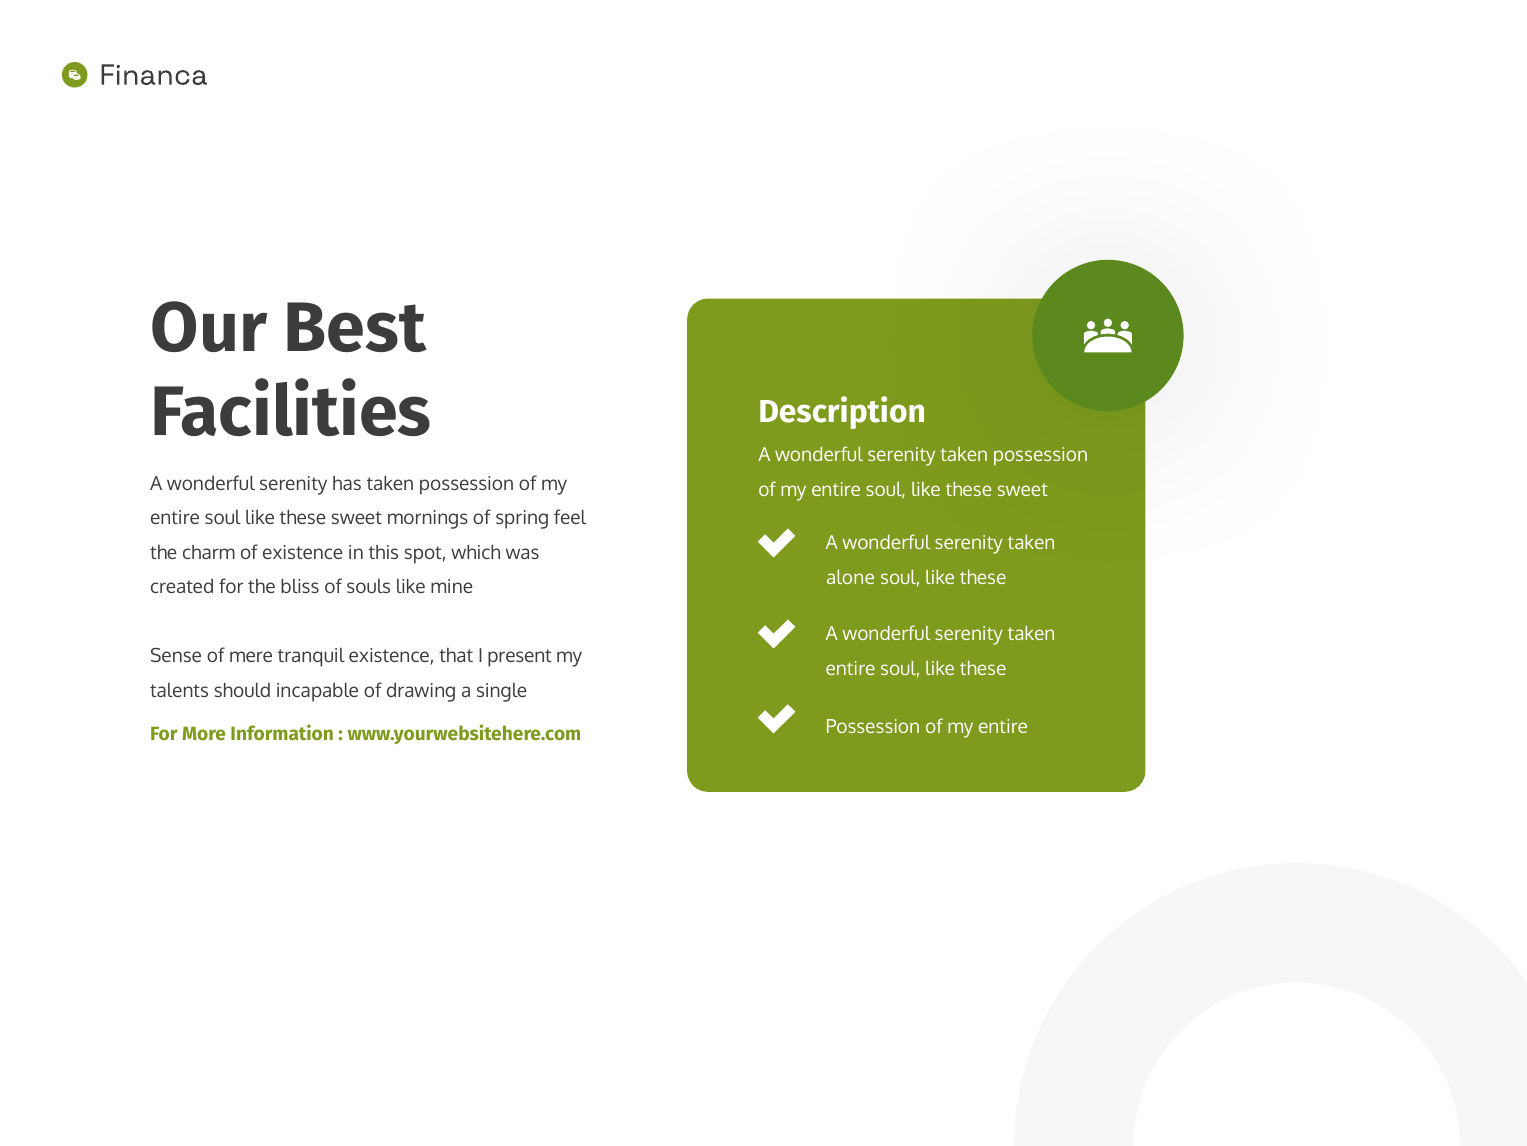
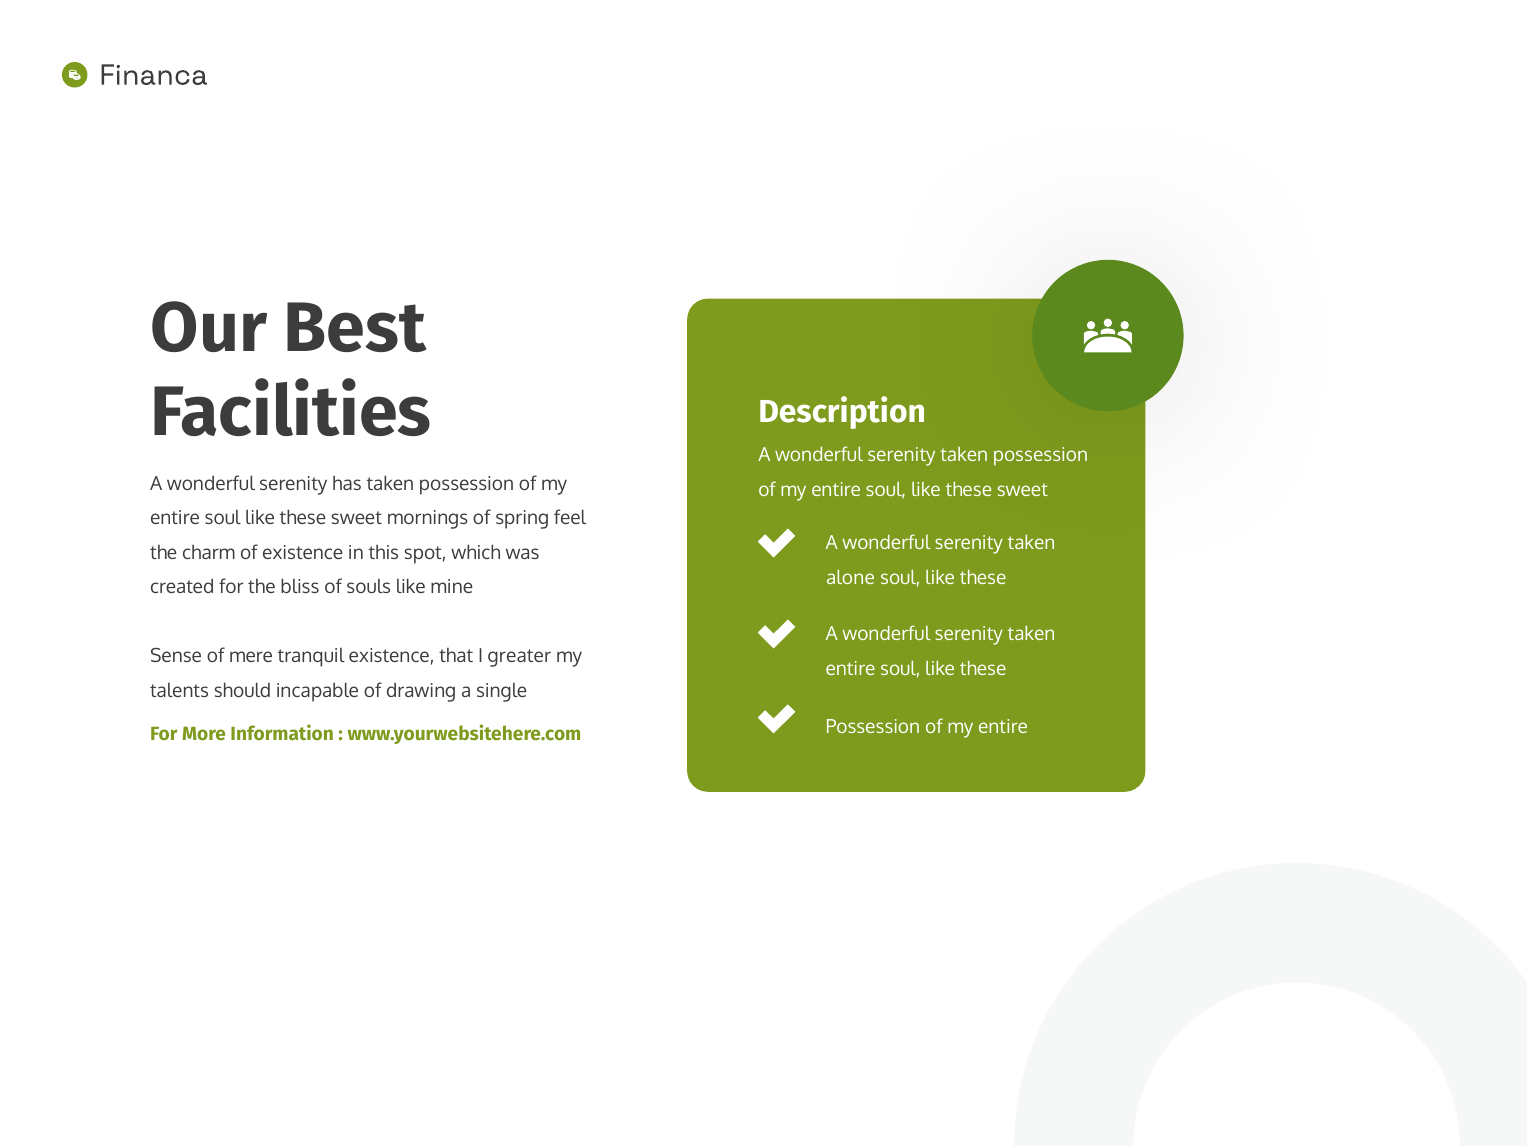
present: present -> greater (519, 656)
